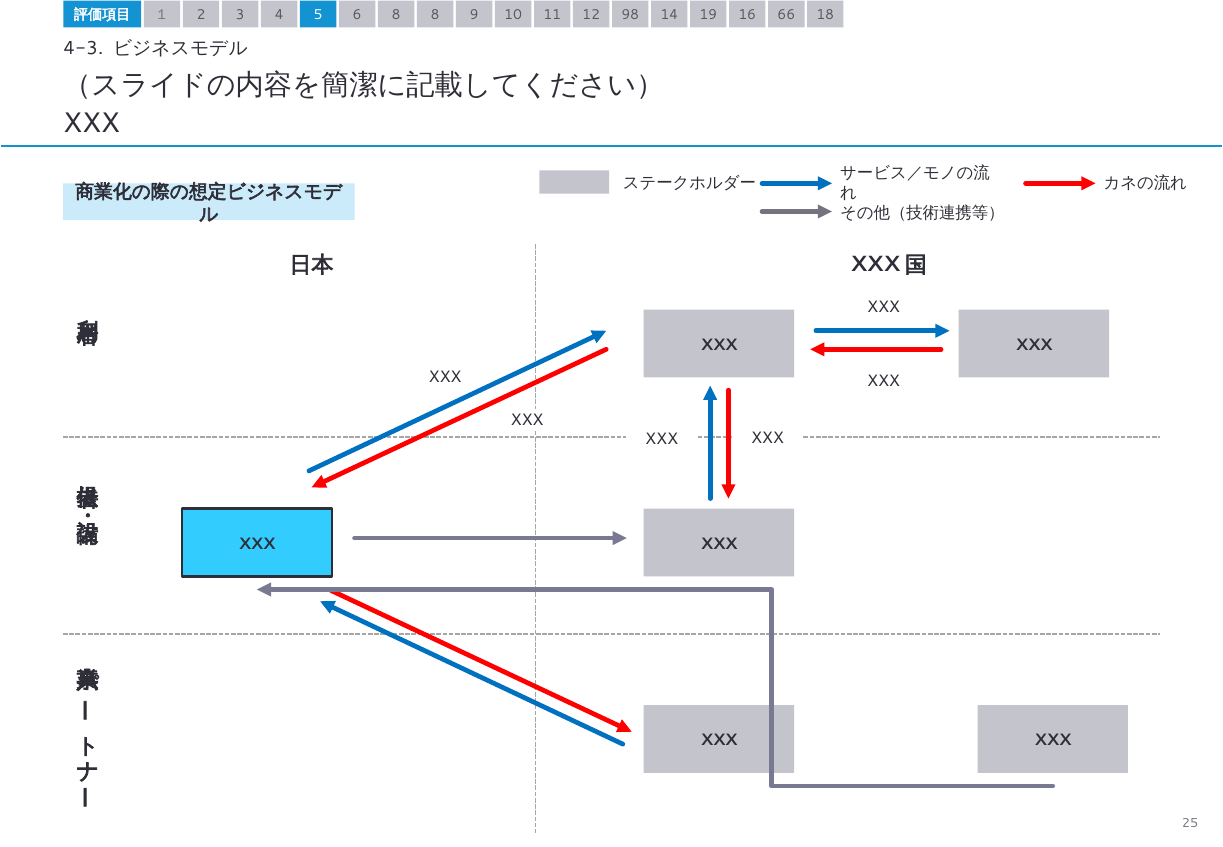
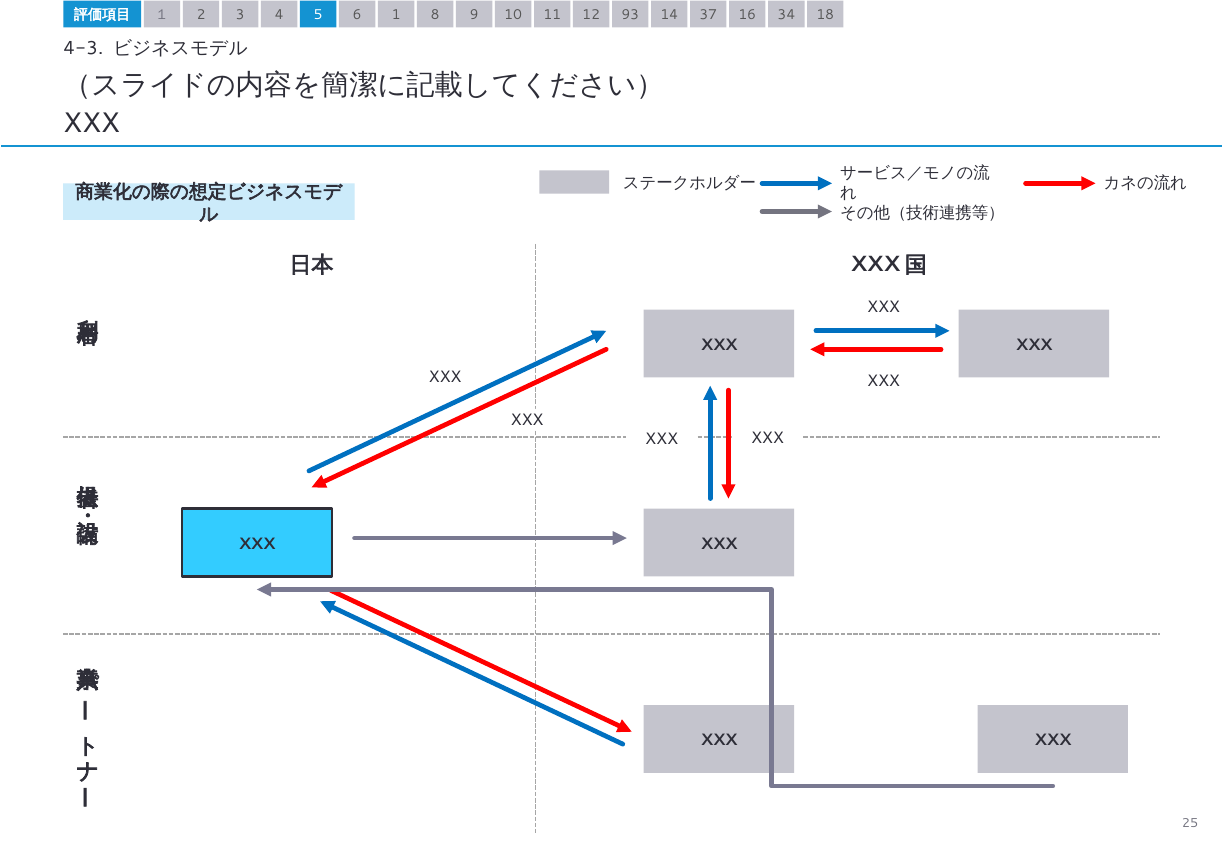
6 8: 8 -> 1 (396, 14)
98: 98 -> 93 (630, 14)
19: 19 -> 37 (708, 14)
66: 66 -> 34 (786, 14)
